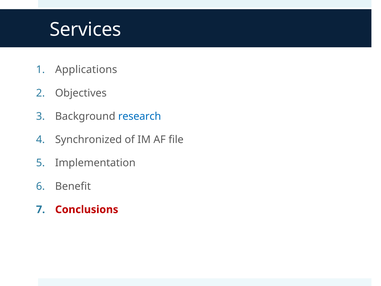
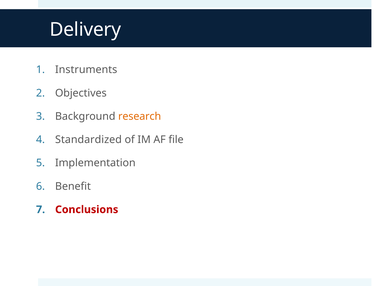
Services: Services -> Delivery (85, 30)
Applications: Applications -> Instruments (86, 70)
research colour: blue -> orange (140, 116)
Synchronized: Synchronized -> Standardized (88, 140)
